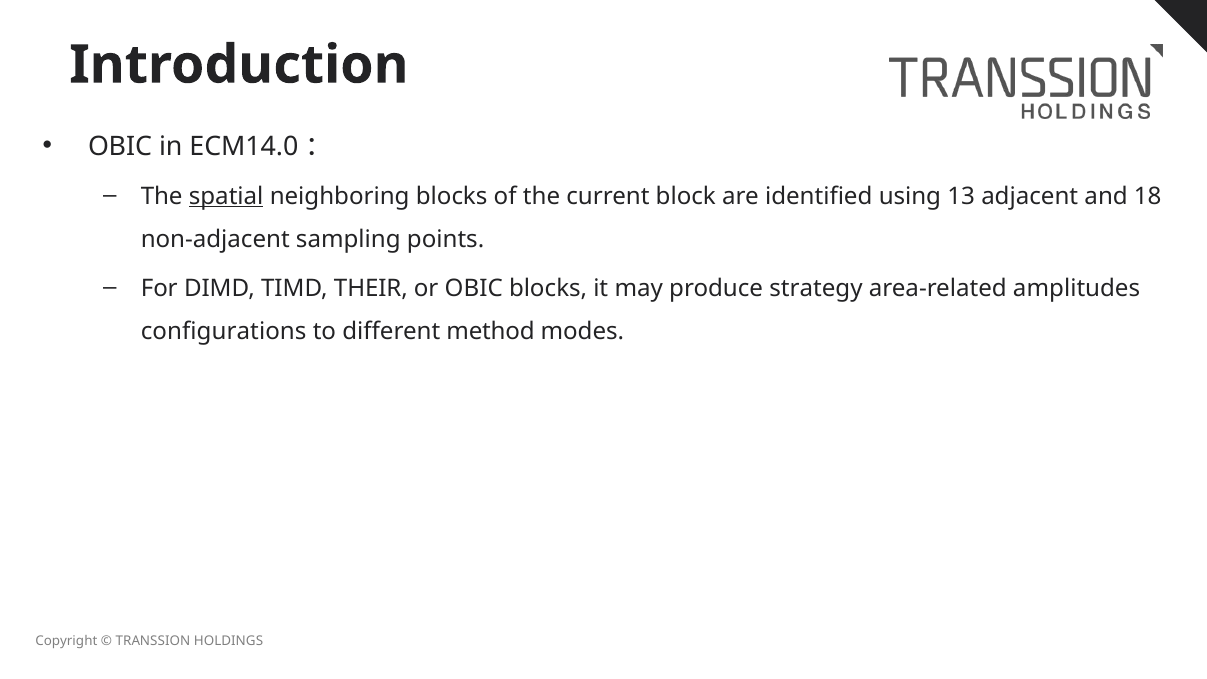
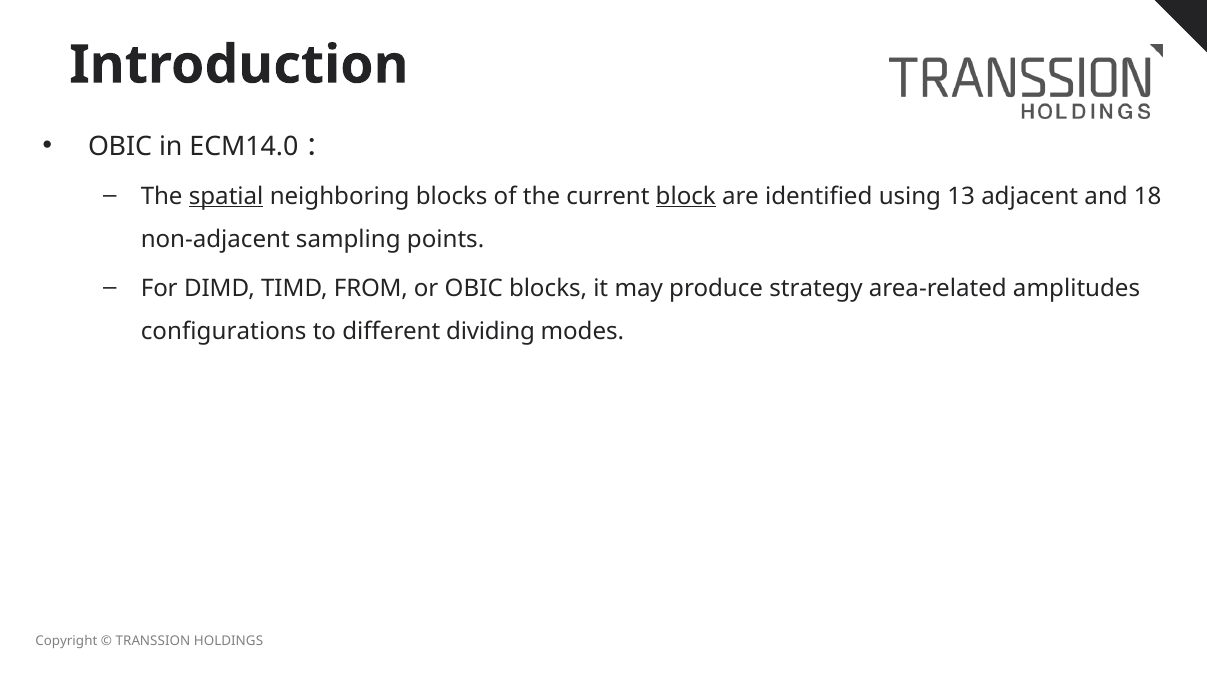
block underline: none -> present (686, 196)
THEIR: THEIR -> FROM (371, 288)
method: method -> dividing (491, 332)
